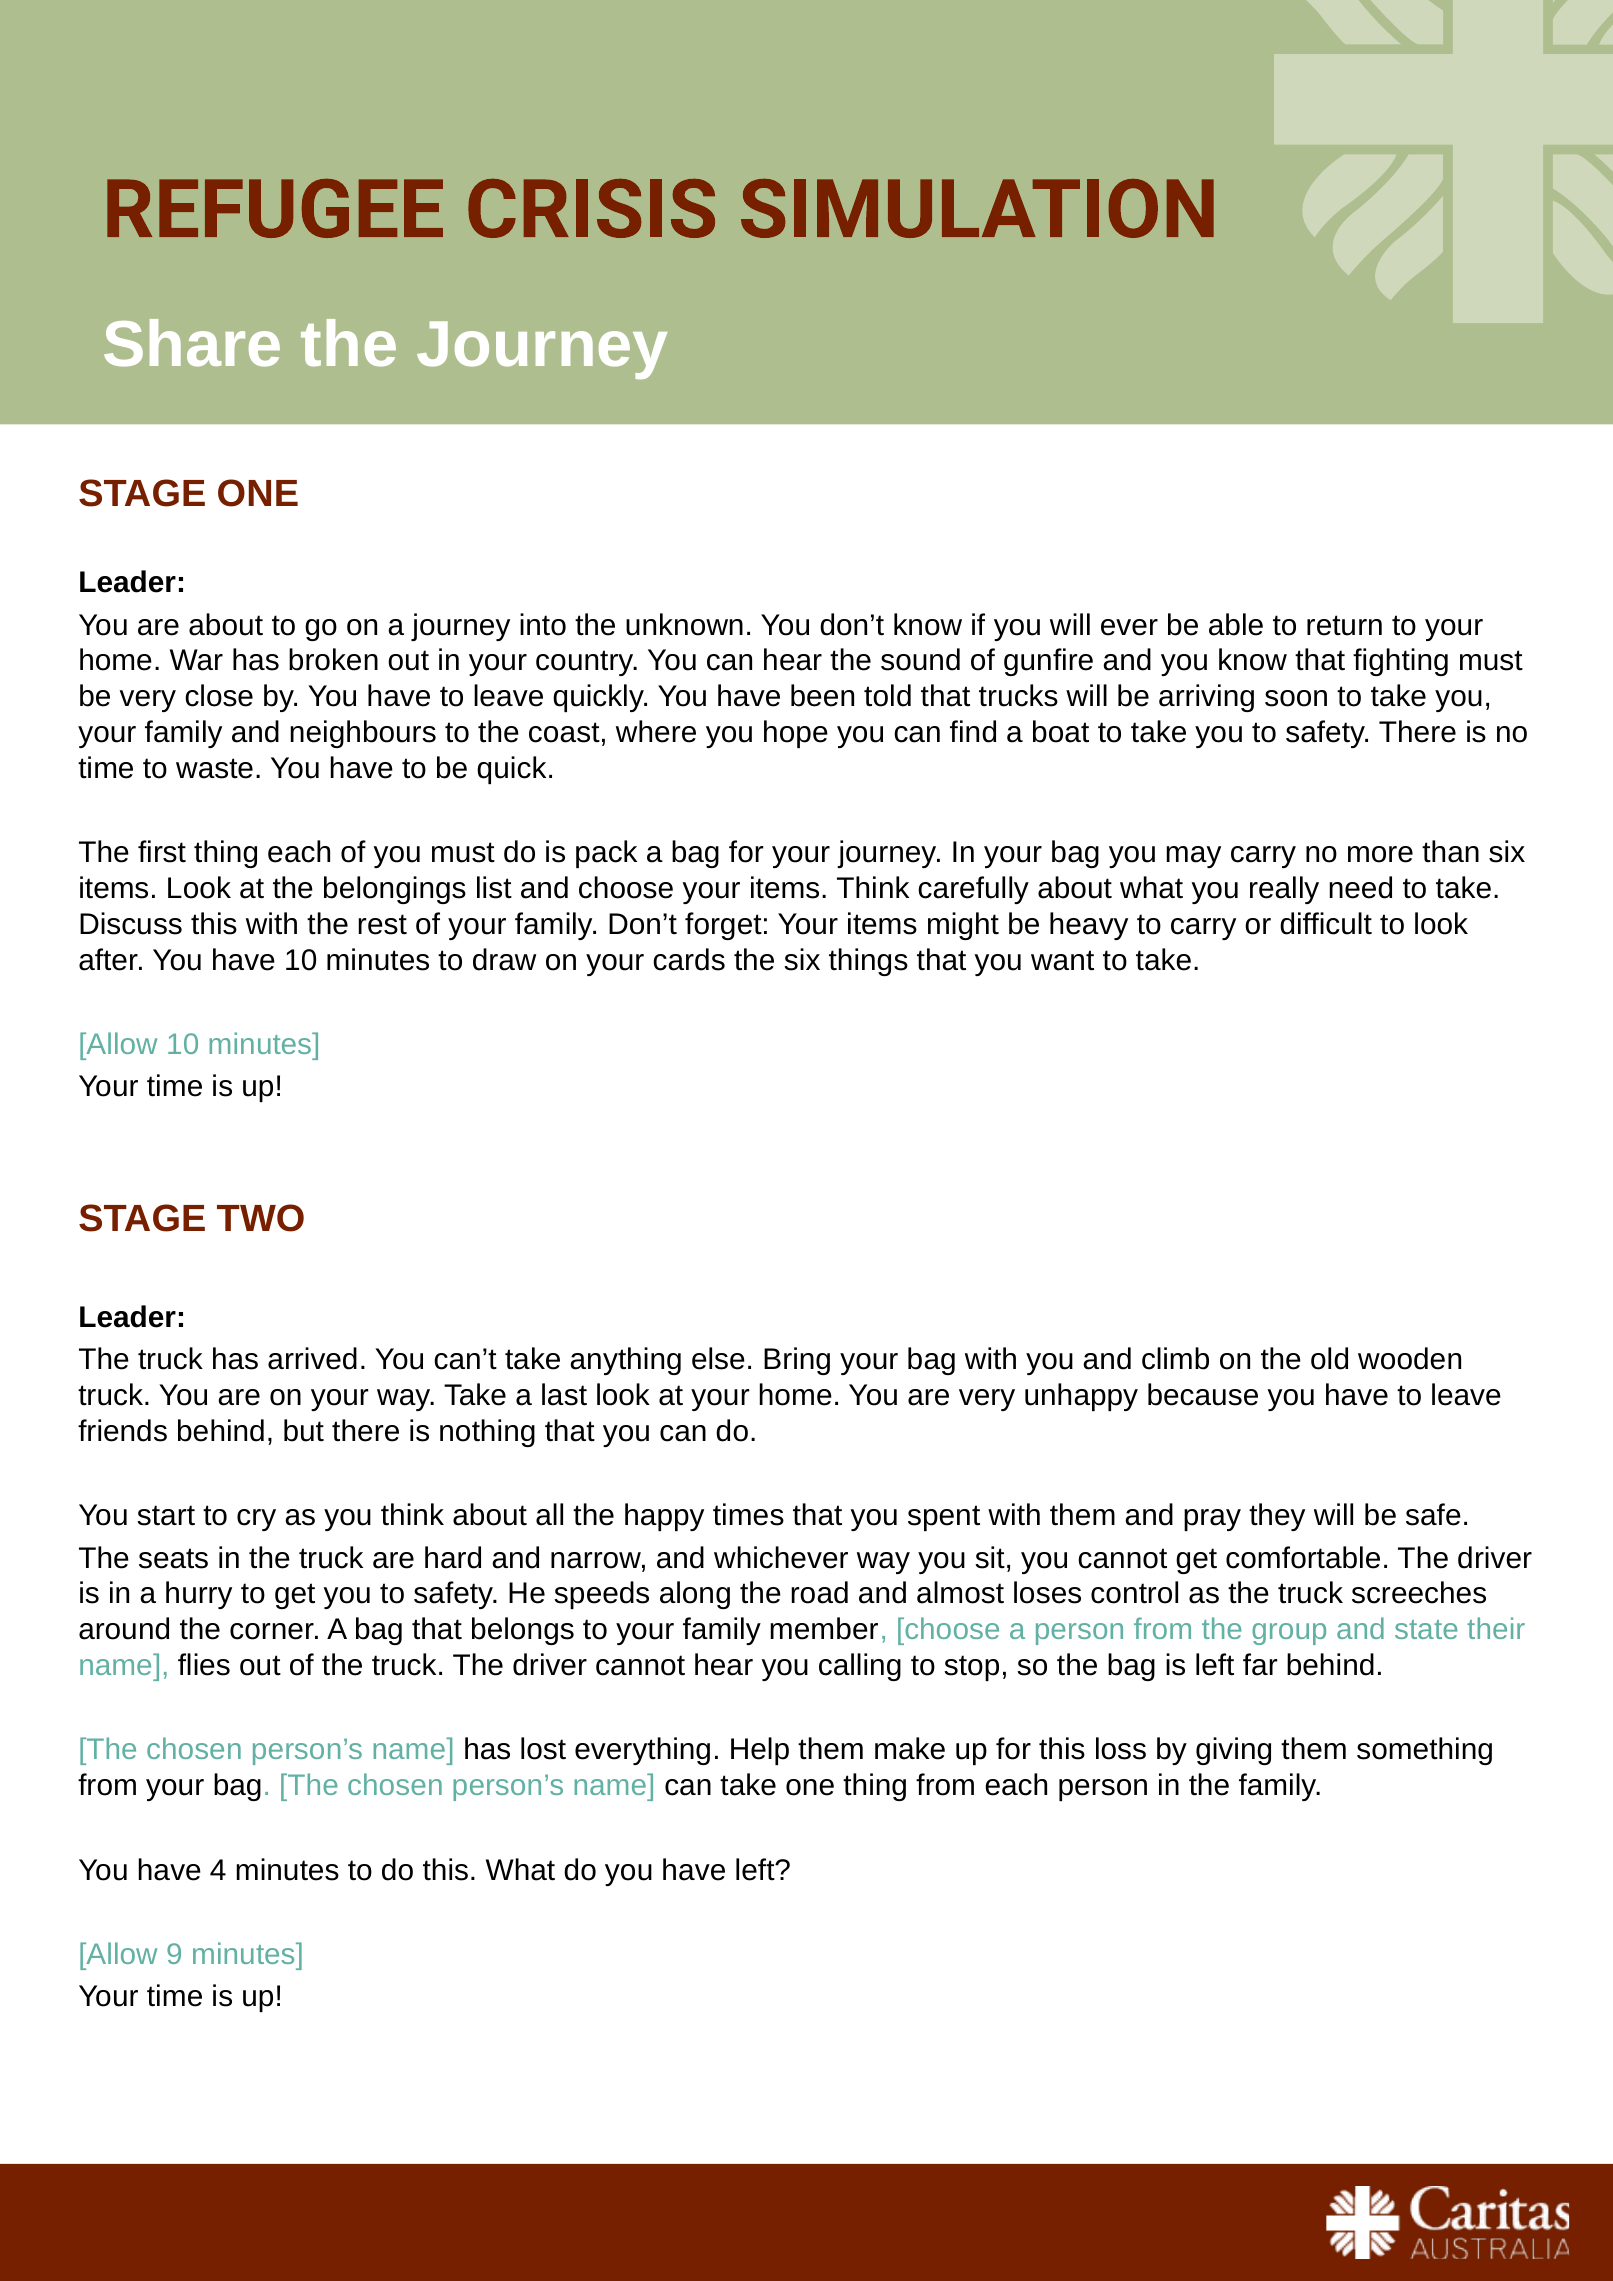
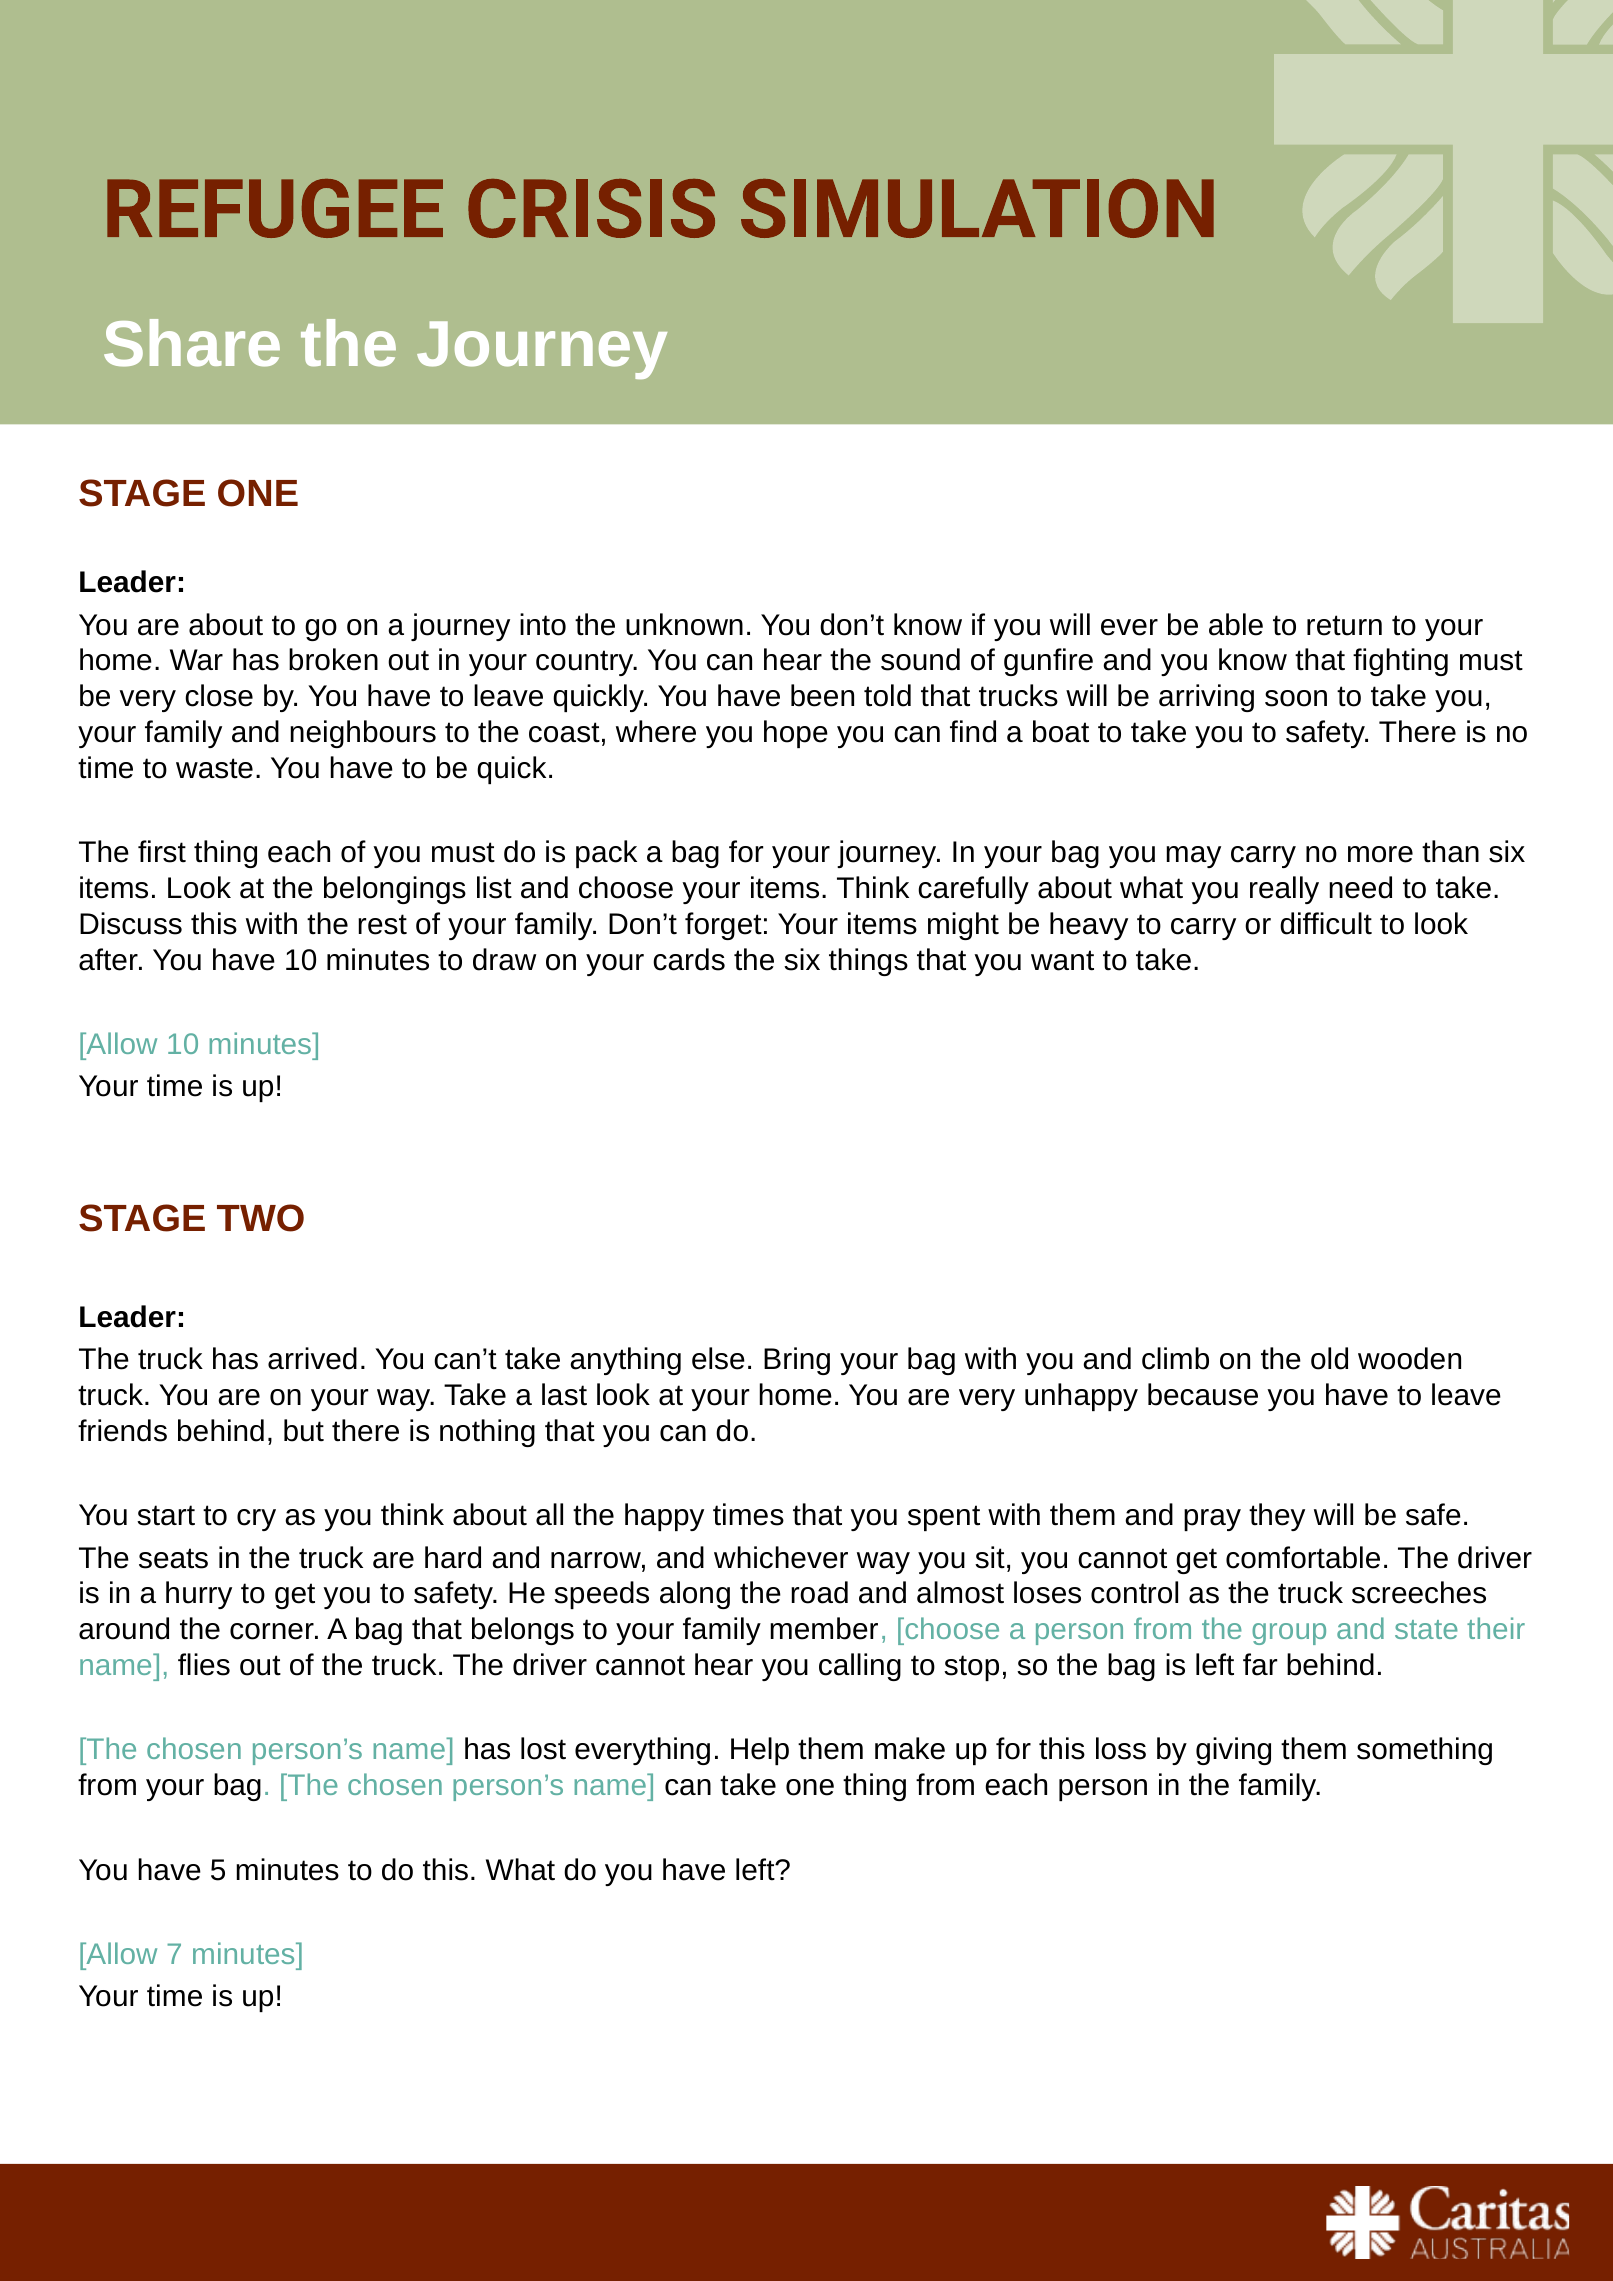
4: 4 -> 5 (218, 1871)
9: 9 -> 7 (174, 1955)
